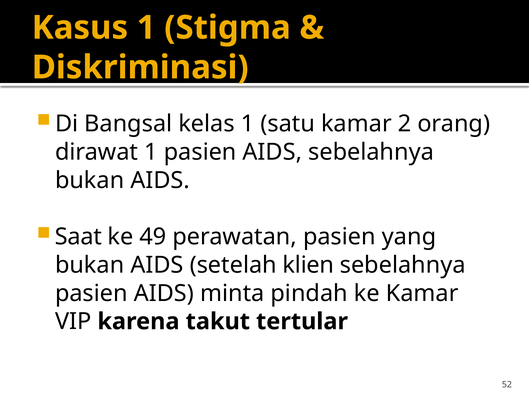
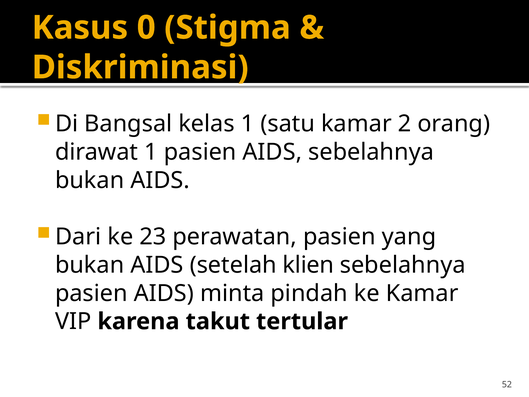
Kasus 1: 1 -> 0 (146, 28)
Saat: Saat -> Dari (78, 237)
49: 49 -> 23 (153, 237)
